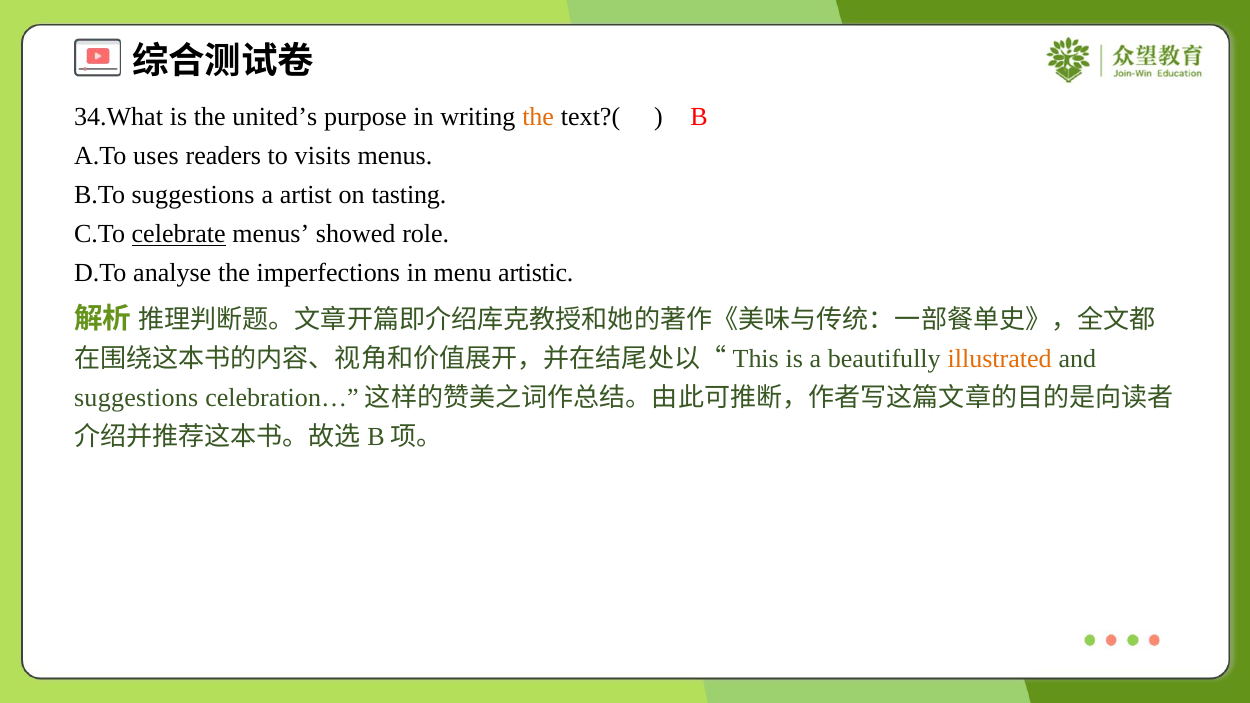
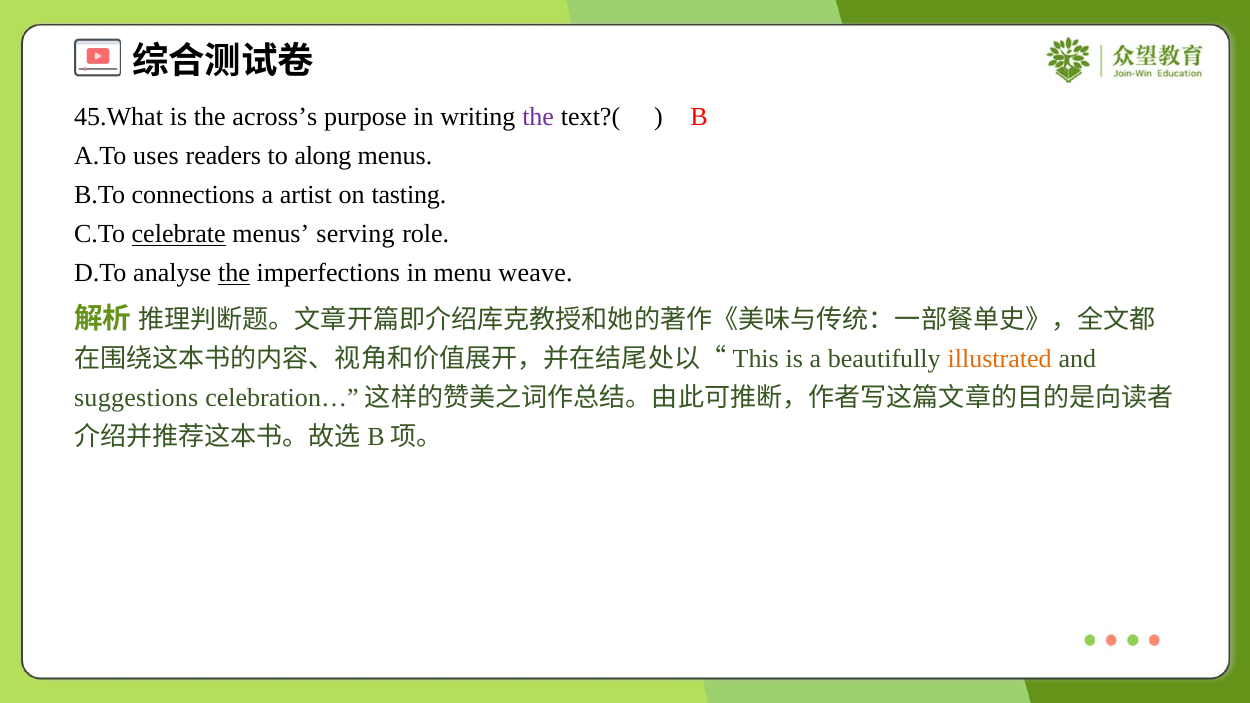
34.What: 34.What -> 45.What (119, 117)
united’s: united’s -> across’s (275, 117)
the colour: orange -> purple (538, 117)
visits: visits -> along (323, 156)
B.To suggestions: suggestions -> connections (193, 195)
showed: showed -> serving (356, 234)
the underline: none -> present (234, 273)
artistic: artistic -> weave (536, 273)
